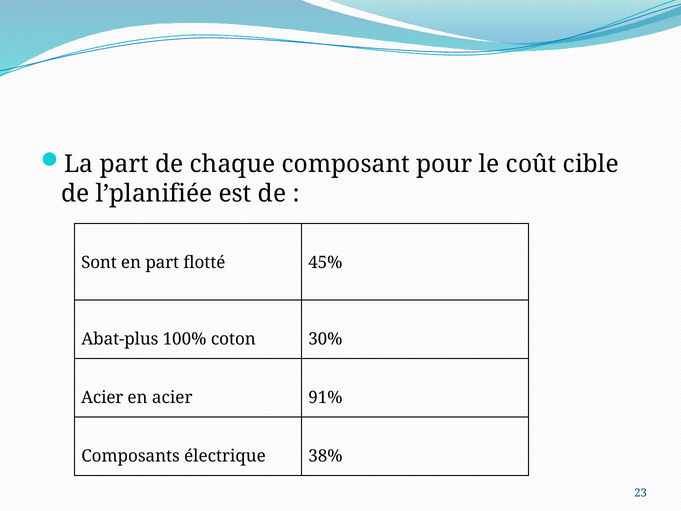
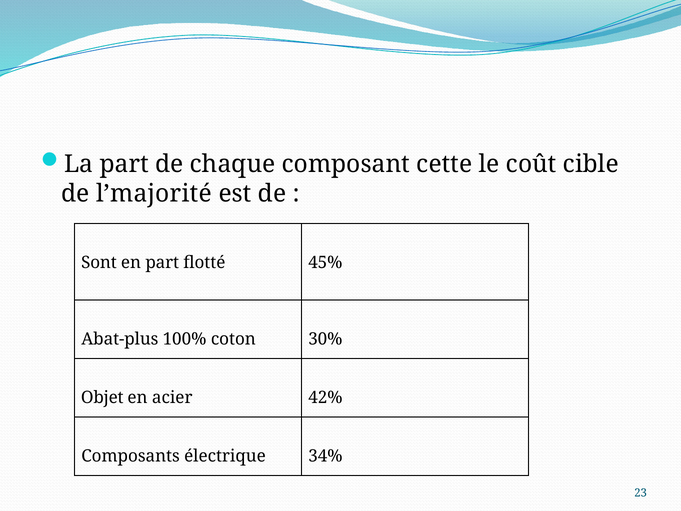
pour: pour -> cette (444, 164)
l’planifiée: l’planifiée -> l’majorité (154, 193)
Acier: Acier -> Objet (102, 397)
91%: 91% -> 42% (325, 397)
38%: 38% -> 34% (325, 456)
